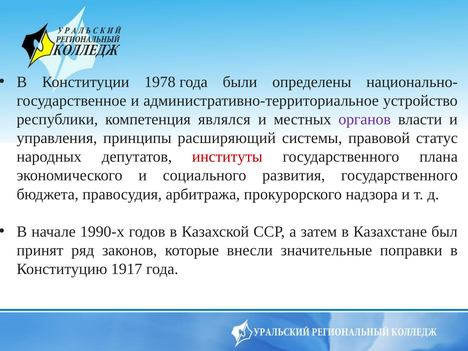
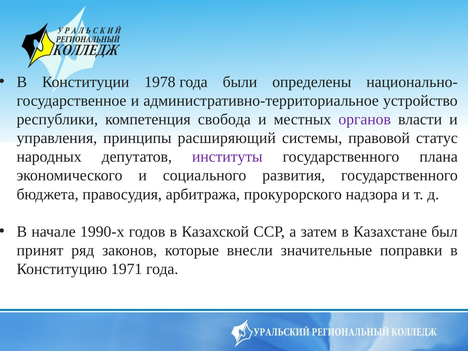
являлся: являлся -> свобода (224, 119)
институты colour: red -> purple (227, 157)
1917: 1917 -> 1971 (127, 269)
